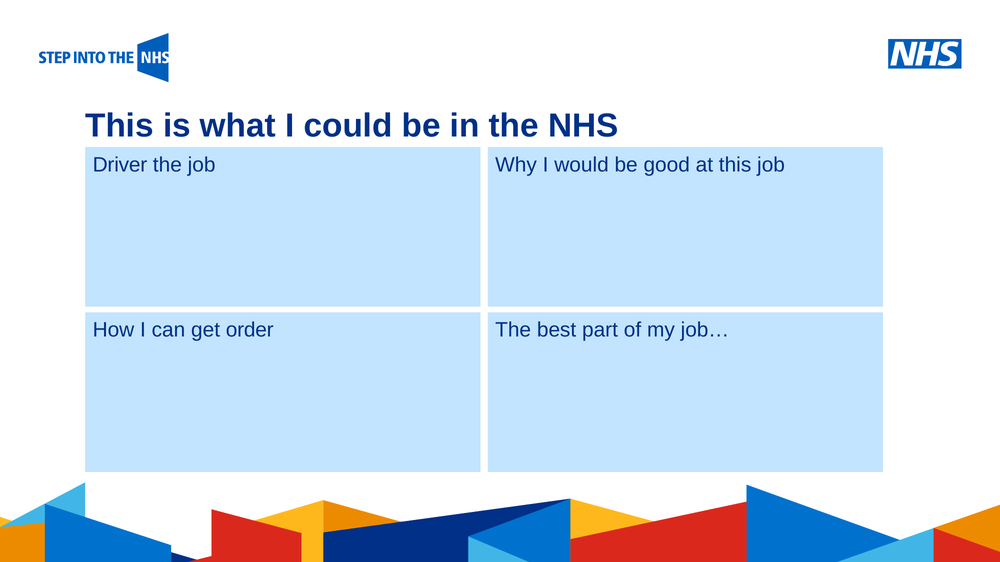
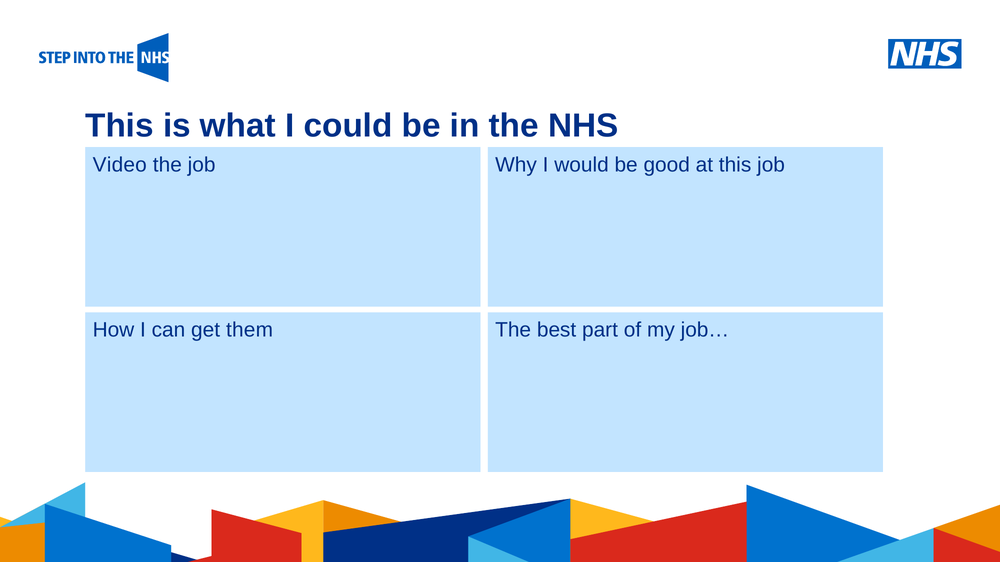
Driver: Driver -> Video (120, 165)
order: order -> them (250, 330)
